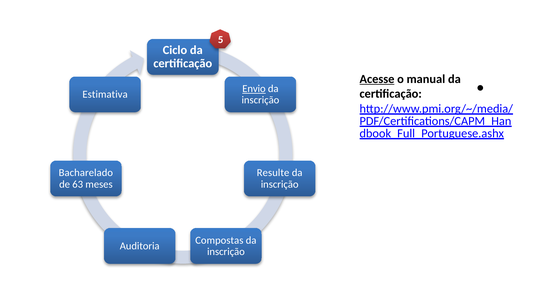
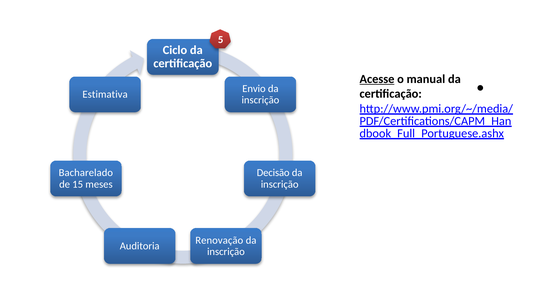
Envio underline: present -> none (254, 89)
Resulte: Resulte -> Decisão (273, 173)
63: 63 -> 15 (78, 184)
Compostas: Compostas -> Renovação (219, 240)
